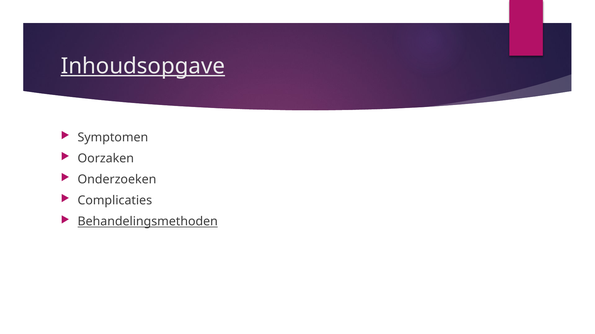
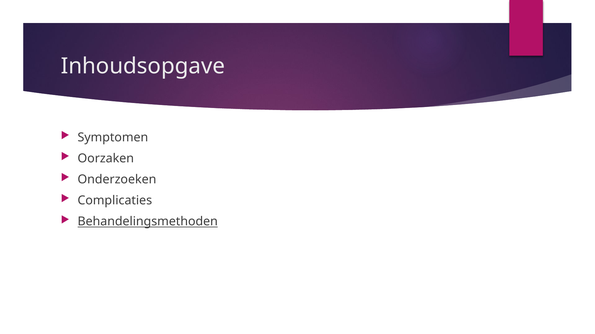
Inhoudsopgave underline: present -> none (143, 66)
